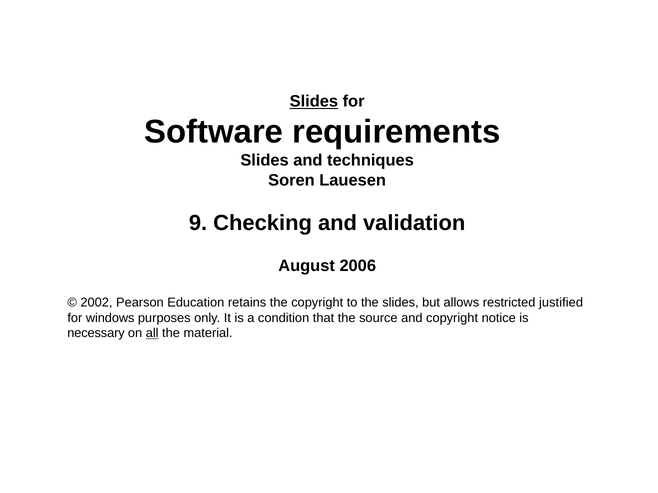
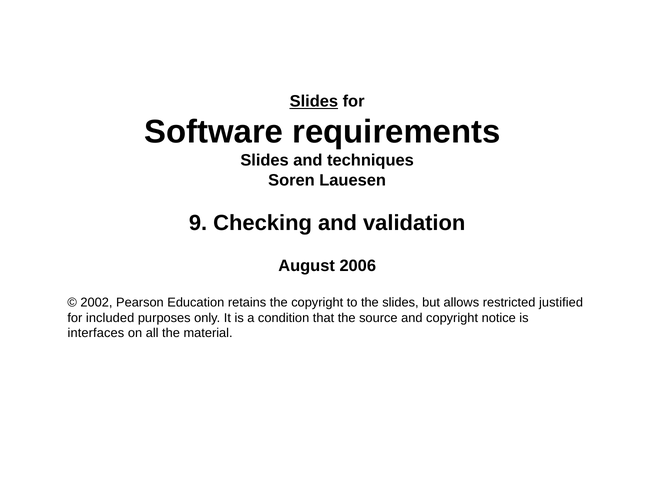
windows: windows -> included (110, 318)
necessary: necessary -> interfaces (96, 334)
all underline: present -> none (152, 334)
